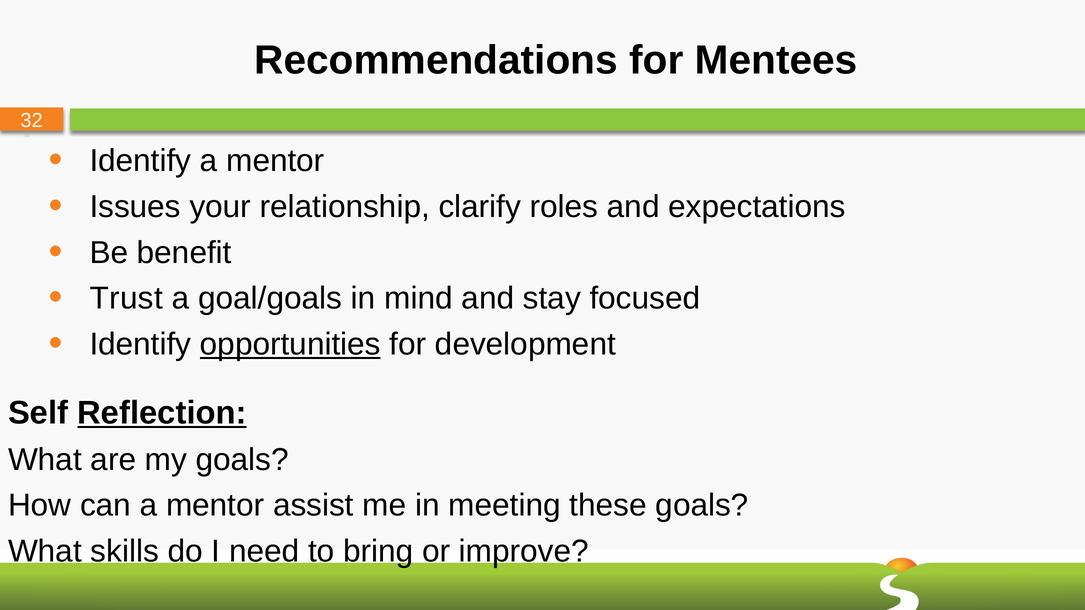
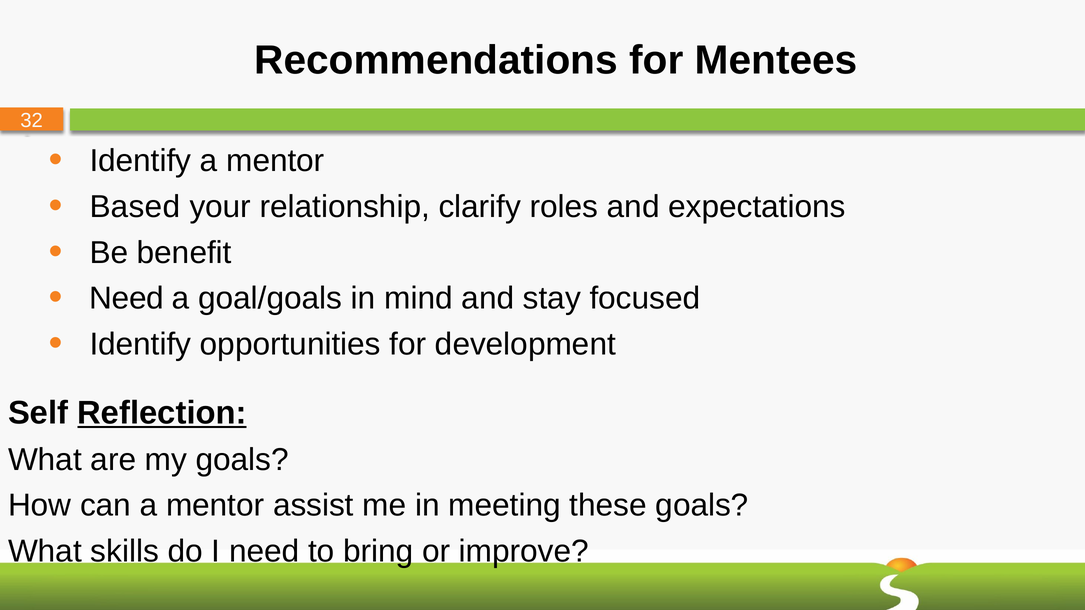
Issues: Issues -> Based (135, 207)
Trust: Trust -> Need (127, 299)
opportunities underline: present -> none (290, 345)
